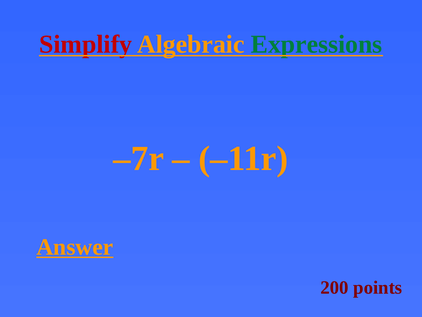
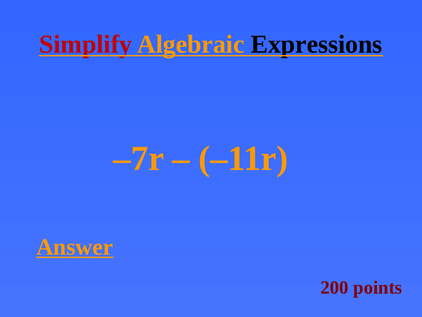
Expressions colour: green -> black (317, 44)
